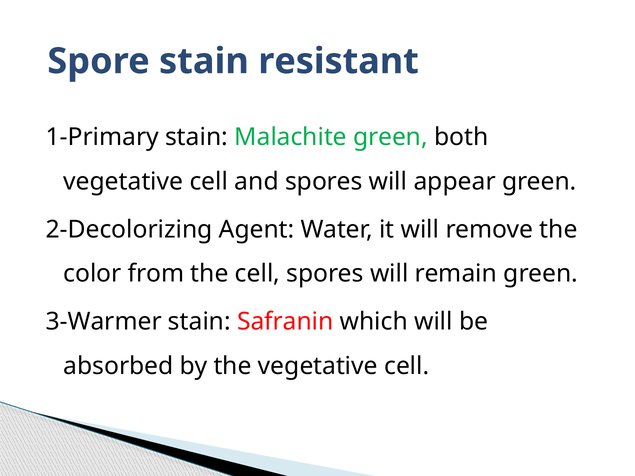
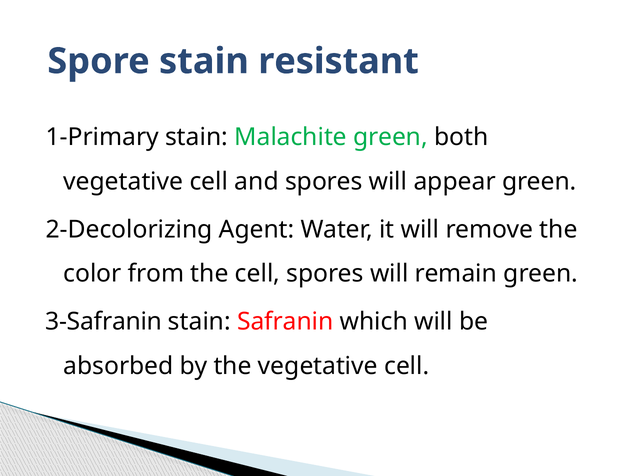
3-Warmer: 3-Warmer -> 3-Safranin (104, 322)
